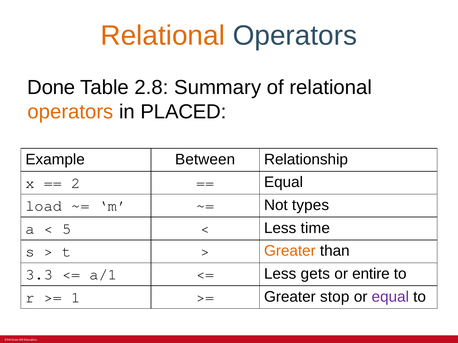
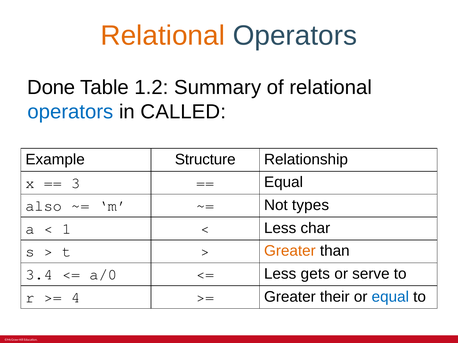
2.8: 2.8 -> 1.2 (151, 88)
operators colour: orange -> blue (70, 112)
PLACED: PLACED -> CALLED (183, 112)
Between: Between -> Structure (205, 160)
2: 2 -> 3 (76, 183)
load: load -> also (44, 206)
5: 5 -> 1 (67, 229)
time: time -> char (315, 228)
3.3: 3.3 -> 3.4 (39, 275)
a/1: a/1 -> a/0 (103, 275)
entire: entire -> serve (371, 274)
1: 1 -> 4 (76, 298)
stop: stop -> their (335, 297)
equal colour: purple -> blue (390, 297)
